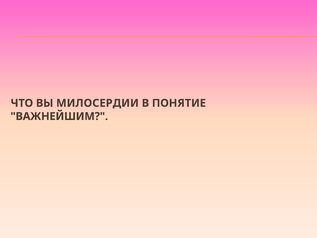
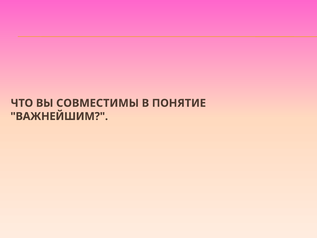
МИЛОСЕРДИИ: МИЛОСЕРДИИ -> СОВМЕСТИМЫ (98, 103)
